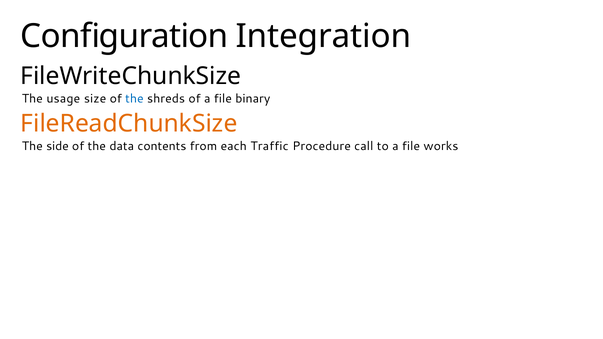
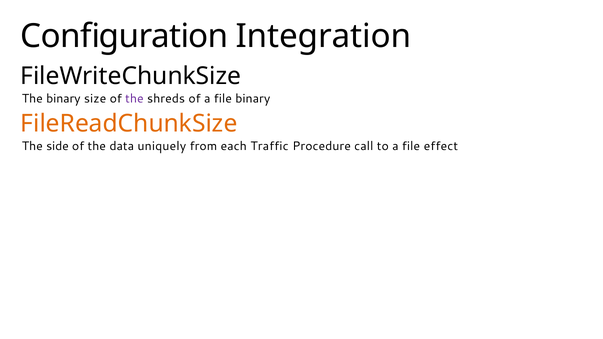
The usage: usage -> binary (63, 99)
the colour: blue -> purple (134, 99)
contents: contents -> uniquely (162, 146)
works: works -> effect (441, 146)
